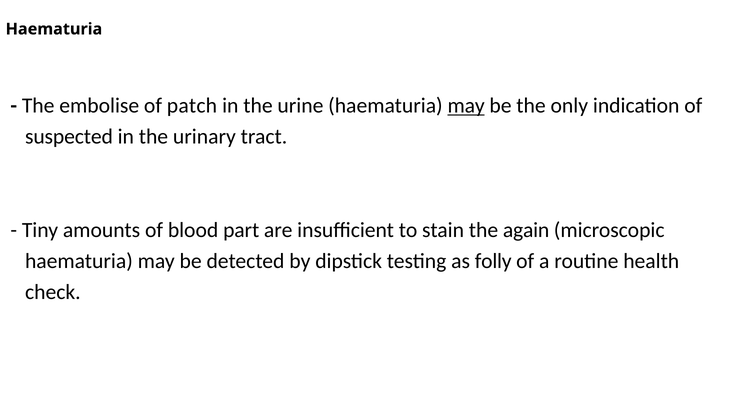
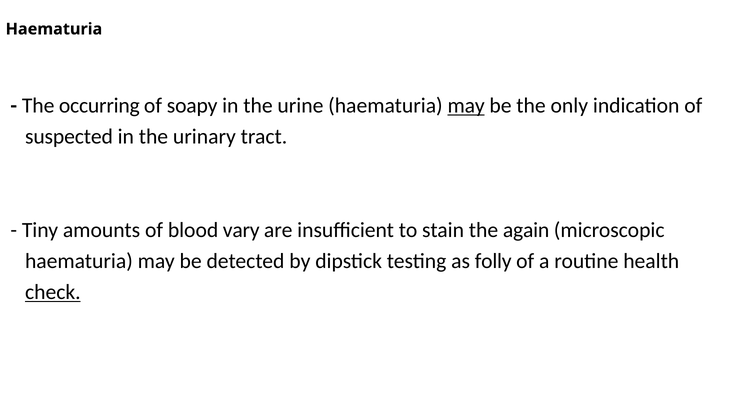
embolise: embolise -> occurring (99, 106)
patch: patch -> soapy (192, 106)
part: part -> vary (241, 230)
check underline: none -> present (53, 292)
